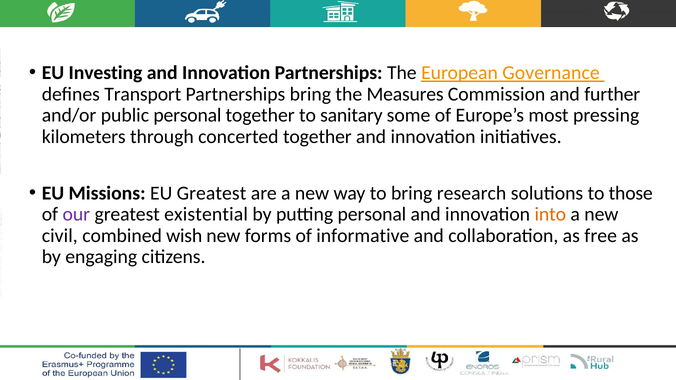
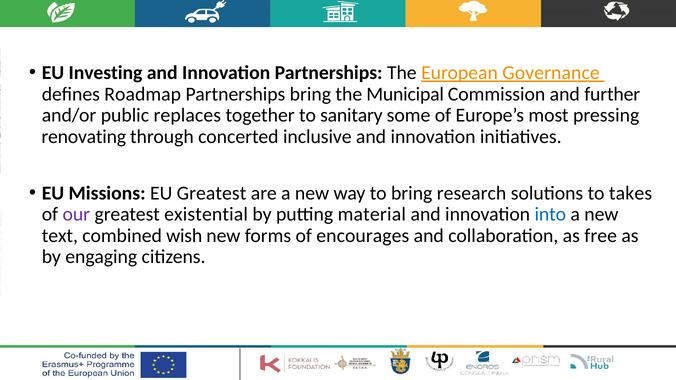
Transport: Transport -> Roadmap (143, 94)
Measures: Measures -> Municipal (405, 94)
public personal: personal -> replaces (187, 115)
kilometers: kilometers -> renovating (84, 137)
concerted together: together -> inclusive (317, 137)
those: those -> takes (631, 193)
putting personal: personal -> material (372, 215)
into colour: orange -> blue (550, 215)
civil: civil -> text (60, 236)
informative: informative -> encourages (363, 236)
